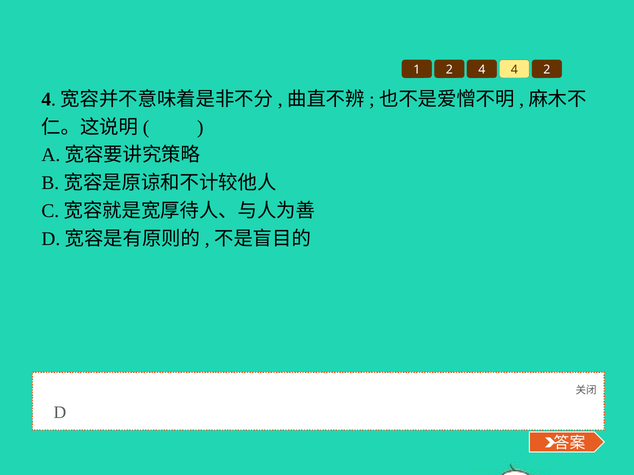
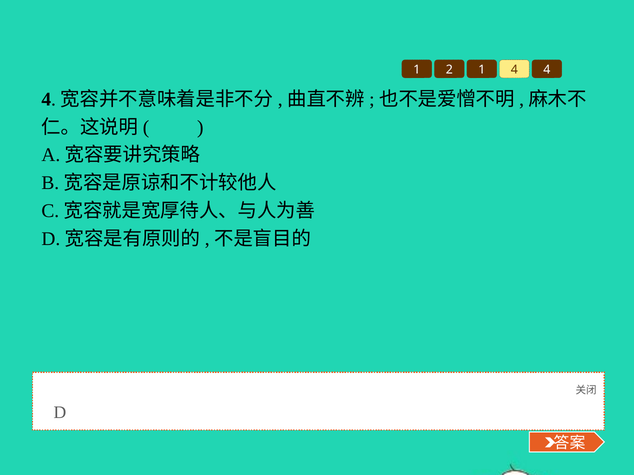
2 4: 4 -> 1 (482, 70)
4 2: 2 -> 4 (547, 70)
